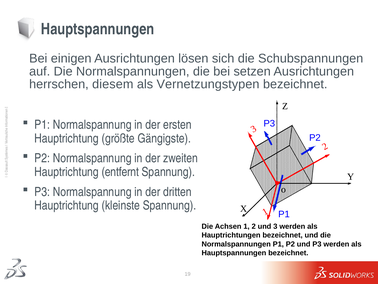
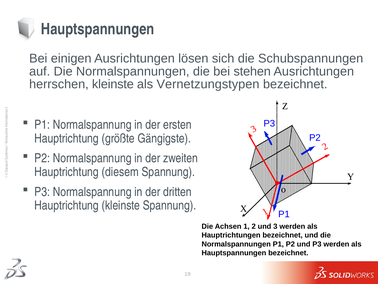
setzen: setzen -> stehen (252, 71)
herrschen diesem: diesem -> kleinste (113, 84)
entfernt: entfernt -> diesem (120, 172)
